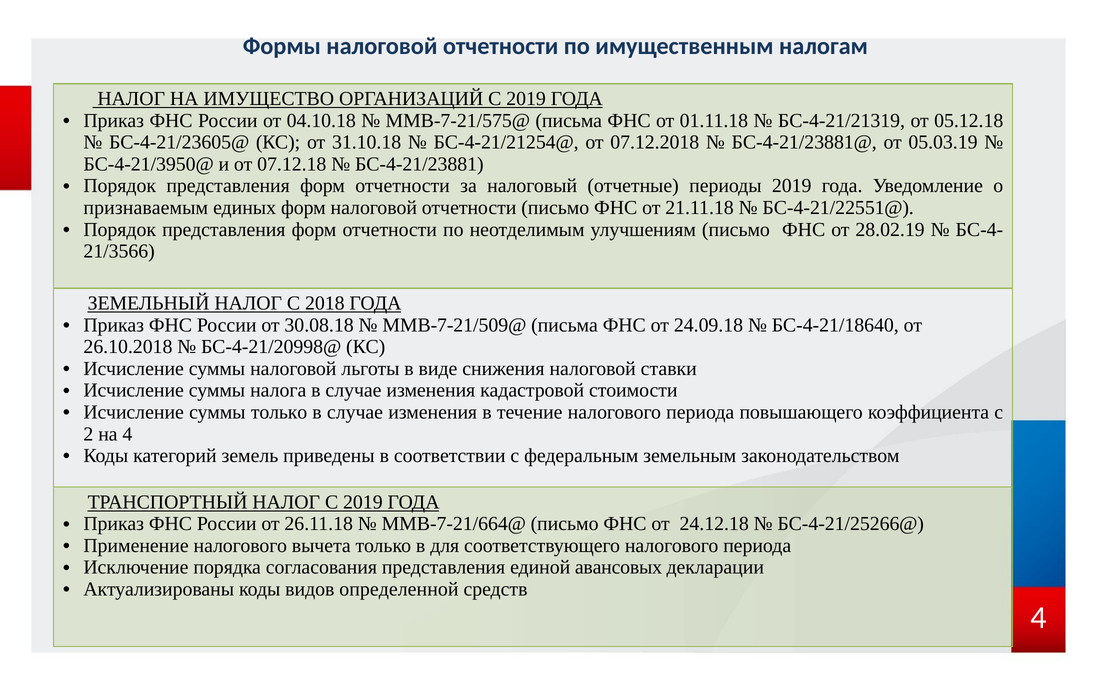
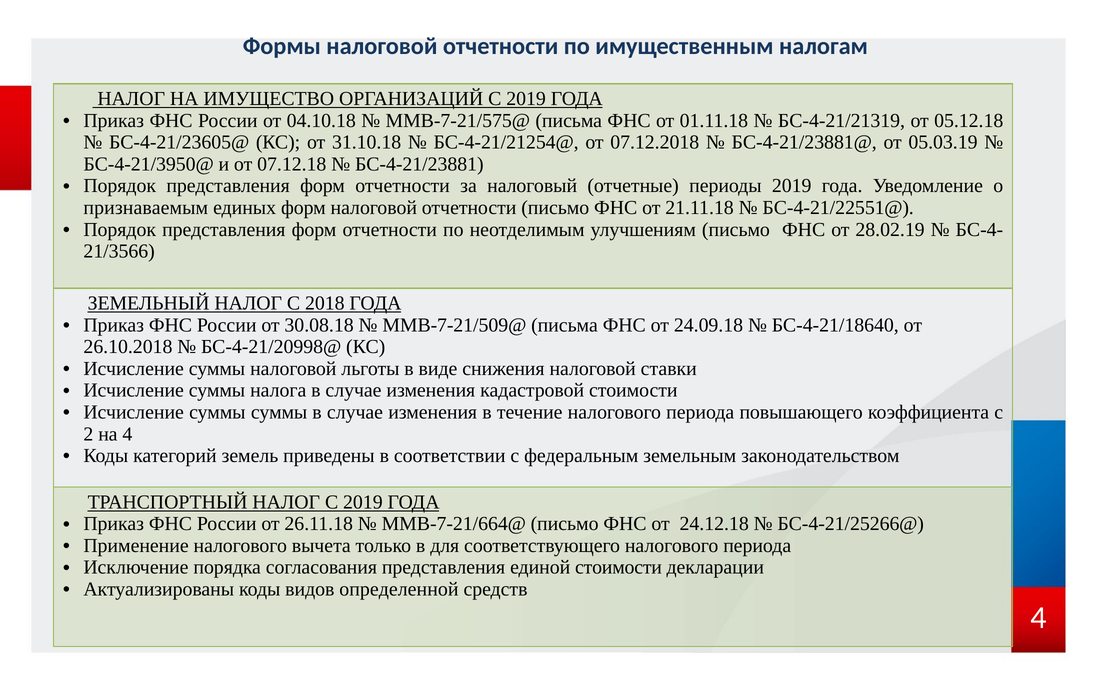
суммы только: только -> суммы (279, 412)
единой авансовых: авансовых -> стоимости (619, 567)
